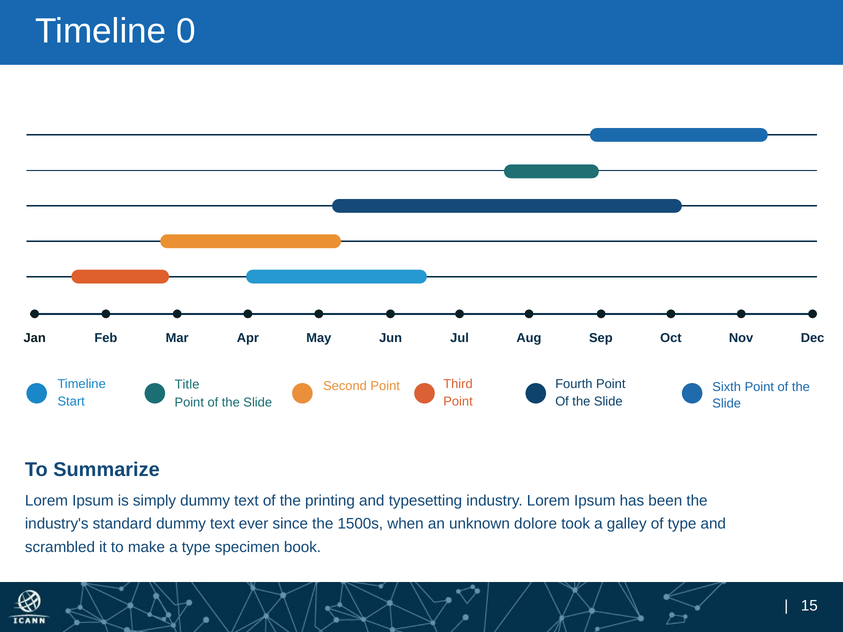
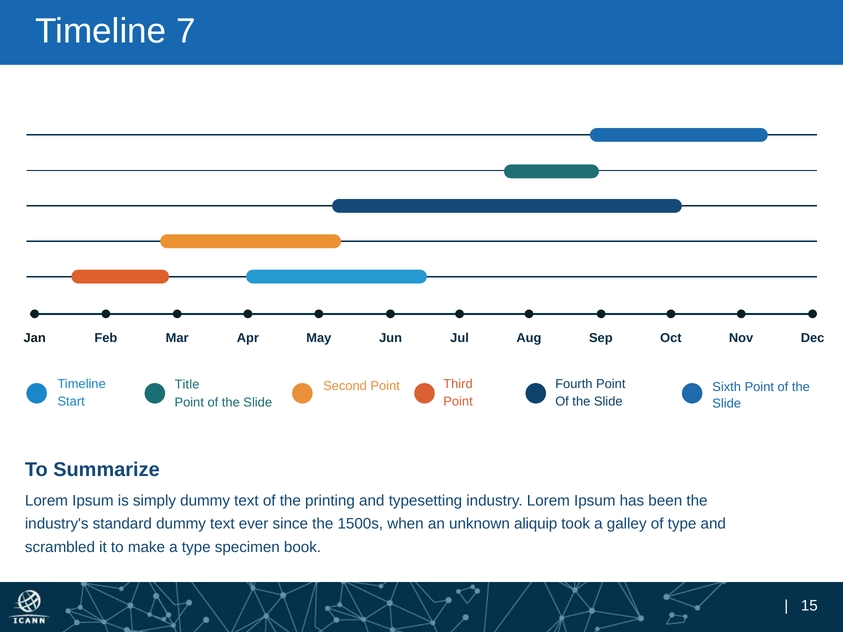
0: 0 -> 7 (186, 31)
dolore: dolore -> aliquip (536, 524)
